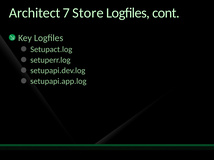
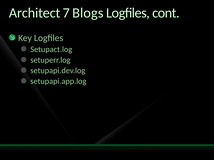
Store: Store -> Blogs (88, 13)
